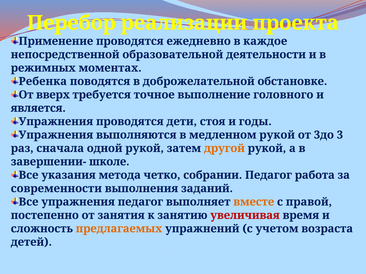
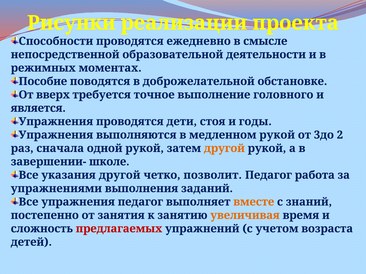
Перебор: Перебор -> Рисунки (71, 23)
Применение: Применение -> Способности (56, 41)
каждое: каждое -> смысле (265, 41)
Ребенка: Ребенка -> Пособие (43, 81)
3: 3 -> 2 (340, 135)
указания метода: метода -> другой (120, 175)
собрании: собрании -> позволит (213, 175)
современности: современности -> упражнениями (56, 189)
правой: правой -> знаний (309, 202)
увеличивая colour: red -> orange (245, 216)
предлагаемых colour: orange -> red (119, 229)
